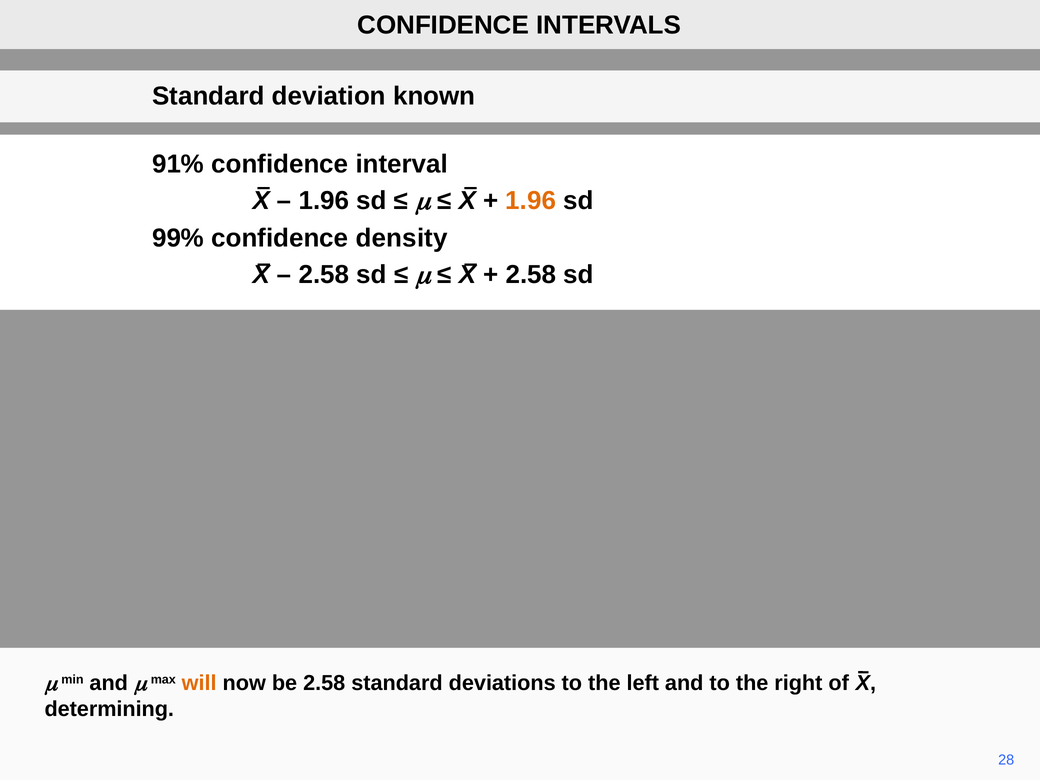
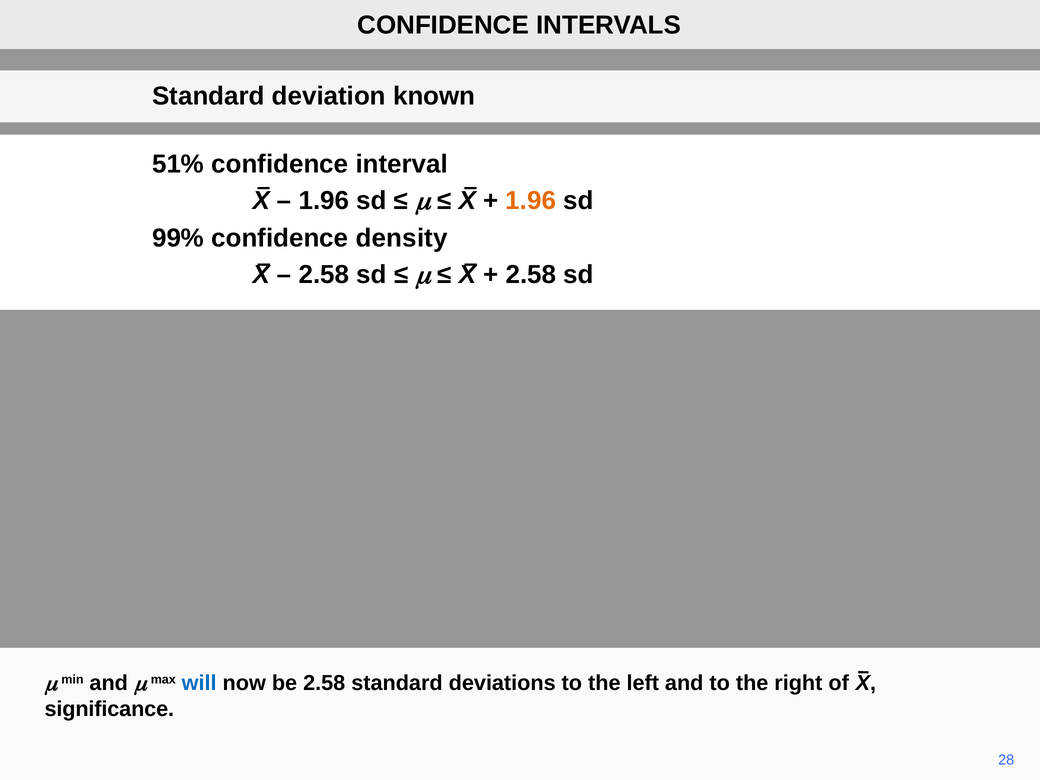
91%: 91% -> 51% (178, 164)
will colour: orange -> blue (199, 683)
determining: determining -> significance (109, 709)
